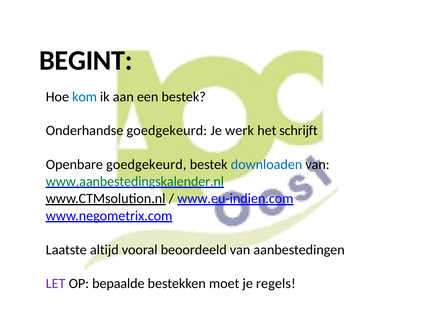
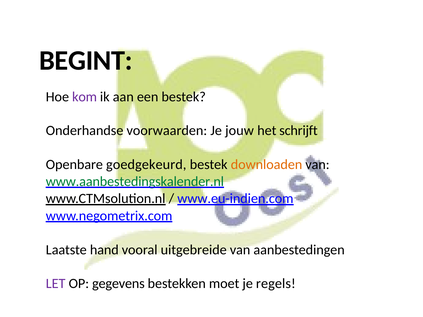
kom colour: blue -> purple (85, 97)
Onderhandse goedgekeurd: goedgekeurd -> voorwaarden (167, 131)
werk: werk -> jouw (240, 131)
downloaden colour: blue -> orange (267, 165)
altijd: altijd -> hand (104, 250)
beoordeeld: beoordeeld -> uitgebreide (194, 250)
bepaalde: bepaalde -> gegevens (118, 284)
